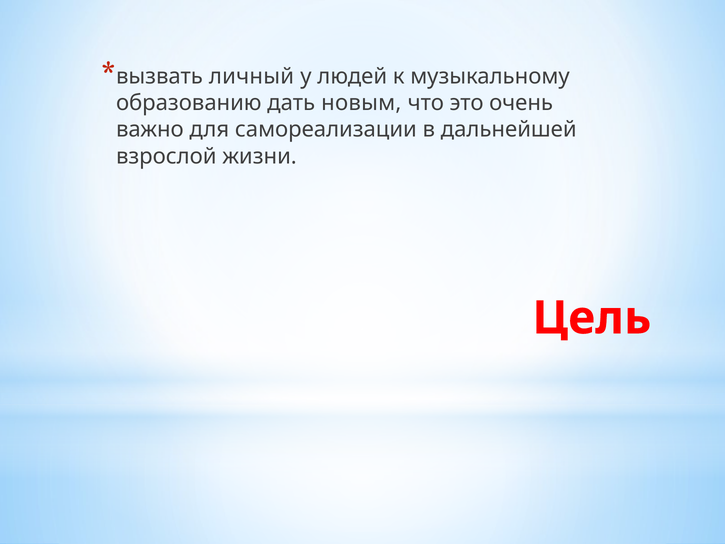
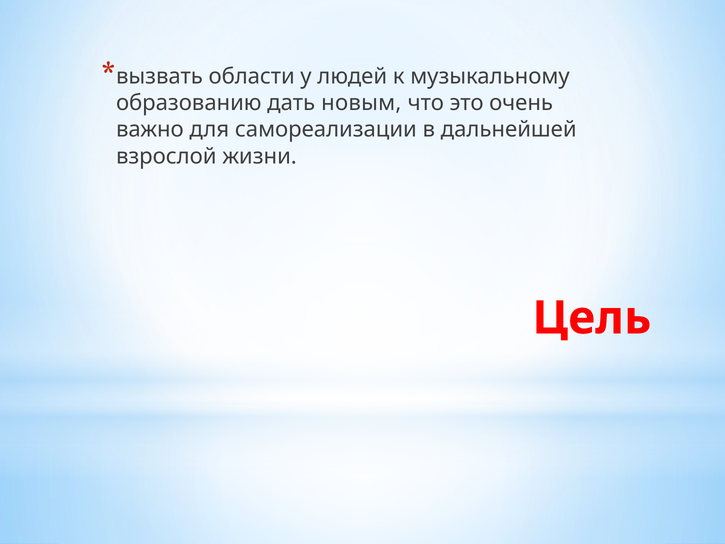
личный: личный -> области (252, 76)
